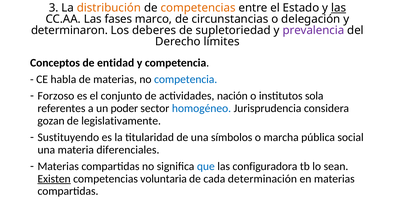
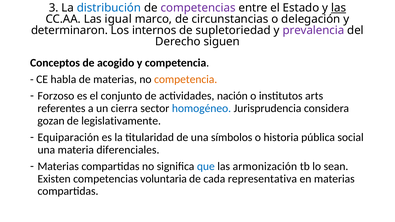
distribución colour: orange -> blue (109, 8)
competencias colour: orange -> purple (198, 8)
fases: fases -> igual (118, 19)
deberes: deberes -> internos (154, 30)
límites: límites -> siguen (222, 42)
entidad: entidad -> acogido (116, 63)
competencia colour: blue -> orange (186, 79)
sola: sola -> arts (314, 96)
poder: poder -> cierra (124, 108)
Sustituyendo: Sustituyendo -> Equiparación (68, 137)
marcha: marcha -> historia (281, 137)
configuradora: configuradora -> armonización (265, 166)
Existen underline: present -> none (54, 179)
determinación: determinación -> representativa (262, 179)
